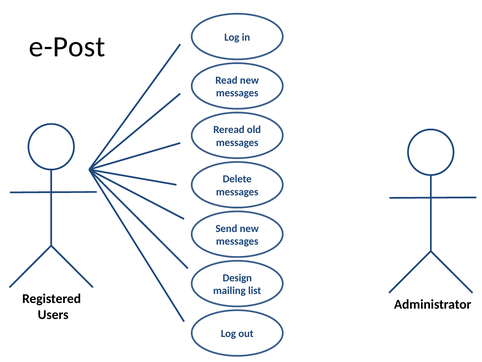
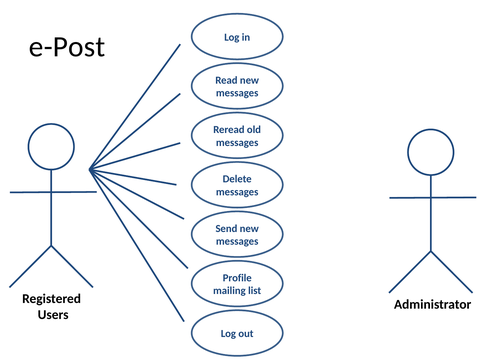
Design: Design -> Profile (237, 278)
